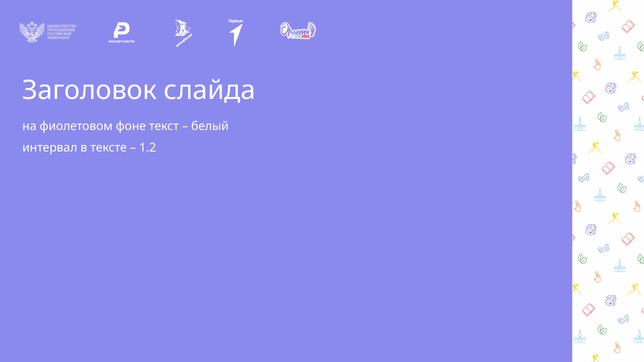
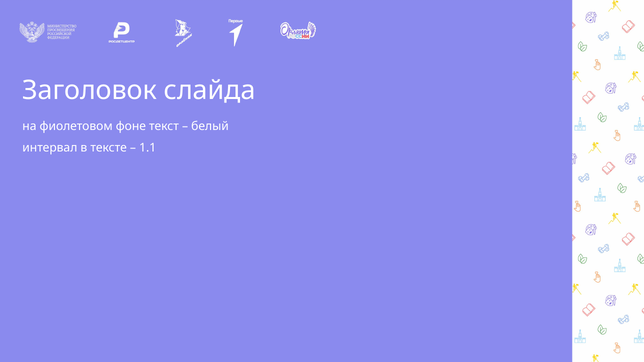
1.2: 1.2 -> 1.1 (148, 148)
